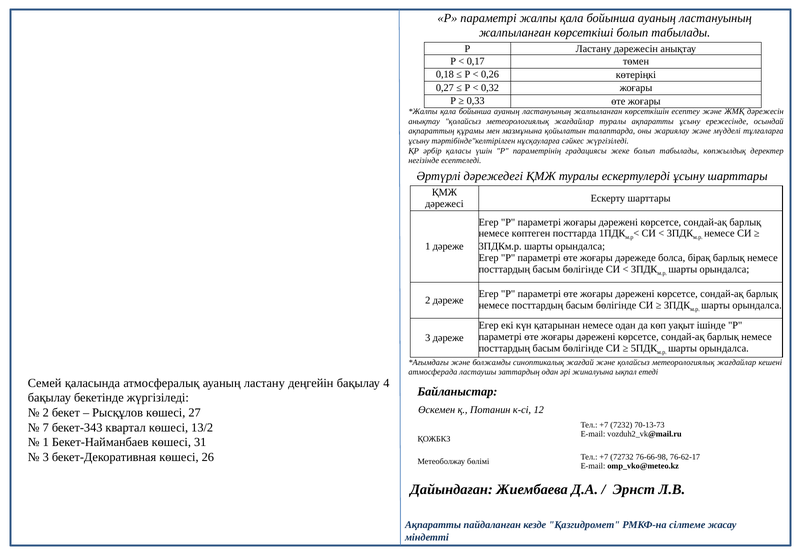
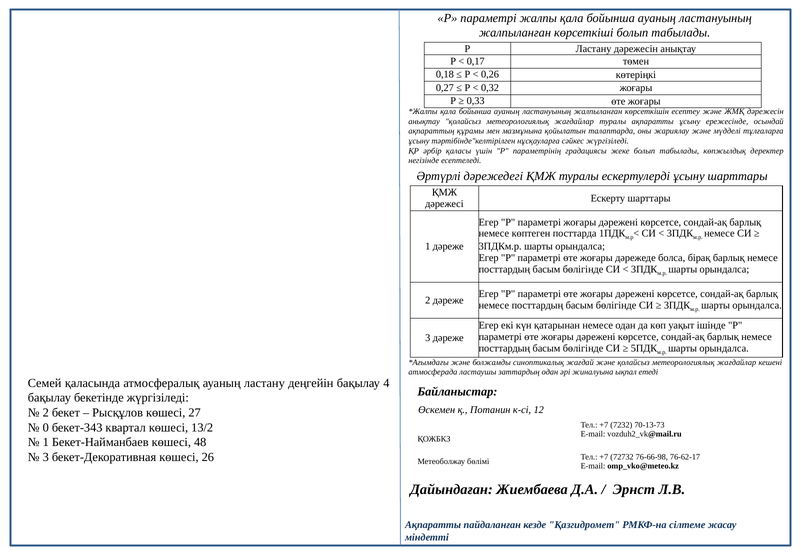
7: 7 -> 0 (46, 427)
31: 31 -> 48 (200, 442)
